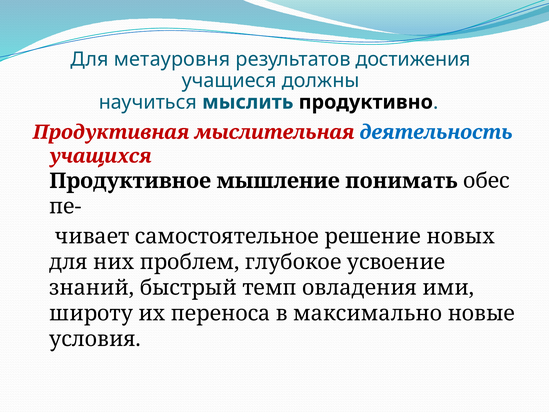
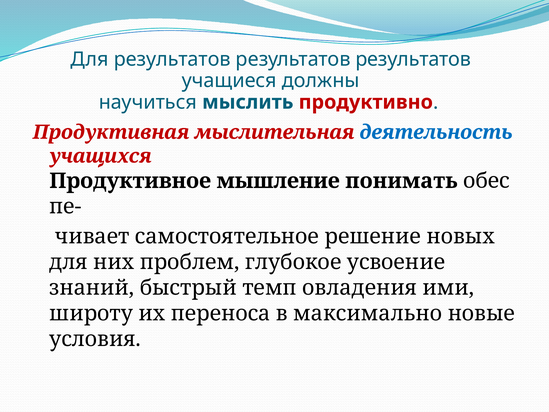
Для метауровня: метауровня -> результатов (172, 59)
достижения: достижения -> результатов (413, 59)
продуктивно colour: black -> red (366, 102)
